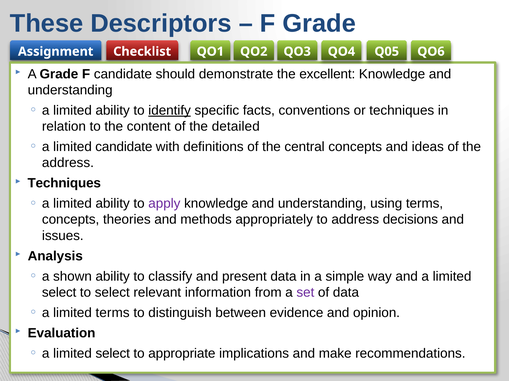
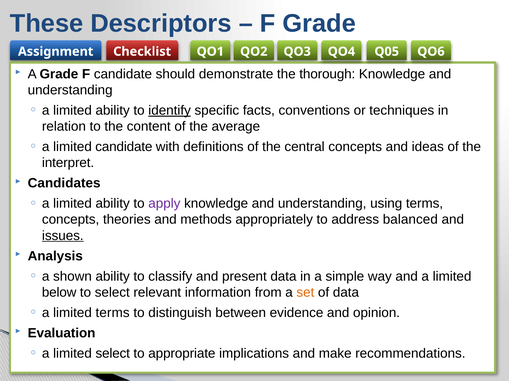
excellent: excellent -> thorough (327, 74)
detailed: detailed -> average (236, 127)
address: address -> interpret (68, 163)
Techniques: Techniques -> Candidates (64, 184)
decisions: decisions -> balanced (410, 220)
issues underline: none -> present (63, 236)
select: select -> below (59, 293)
set colour: purple -> orange (305, 293)
